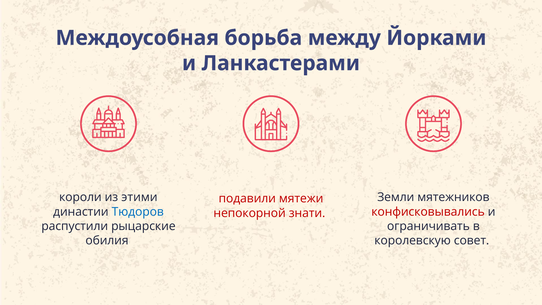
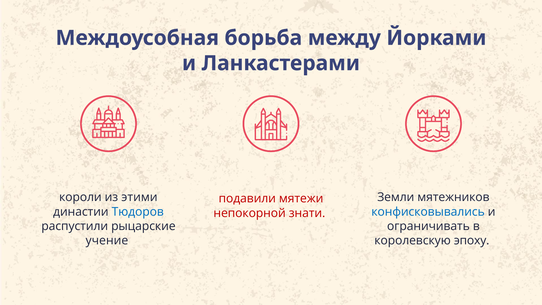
конфисковывались colour: red -> blue (428, 212)
обилия: обилия -> учение (107, 241)
совет: совет -> эпоху (472, 241)
